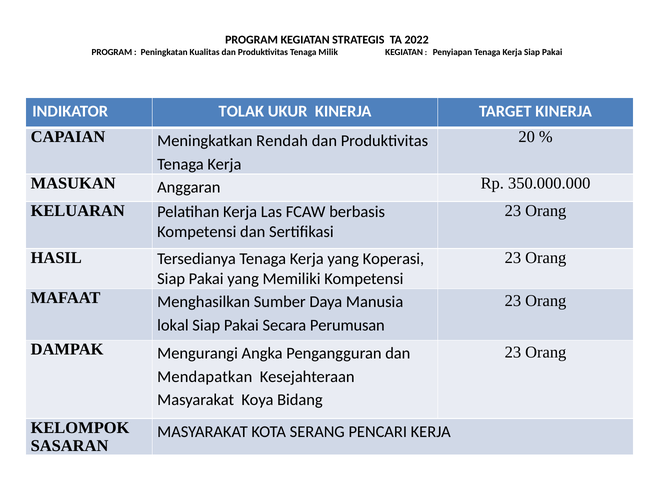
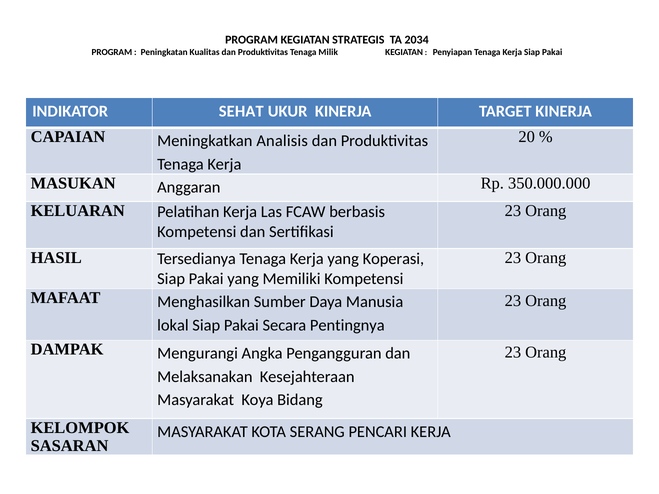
2022: 2022 -> 2034 (417, 40)
TOLAK: TOLAK -> SEHAT (241, 111)
Rendah: Rendah -> Analisis (282, 141)
Perumusan: Perumusan -> Pentingnya (347, 325)
Mendapatkan: Mendapatkan -> Melaksanakan (205, 377)
